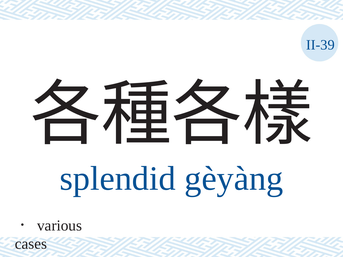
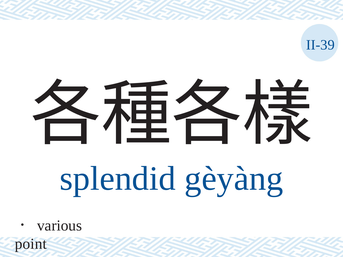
cases: cases -> point (31, 244)
